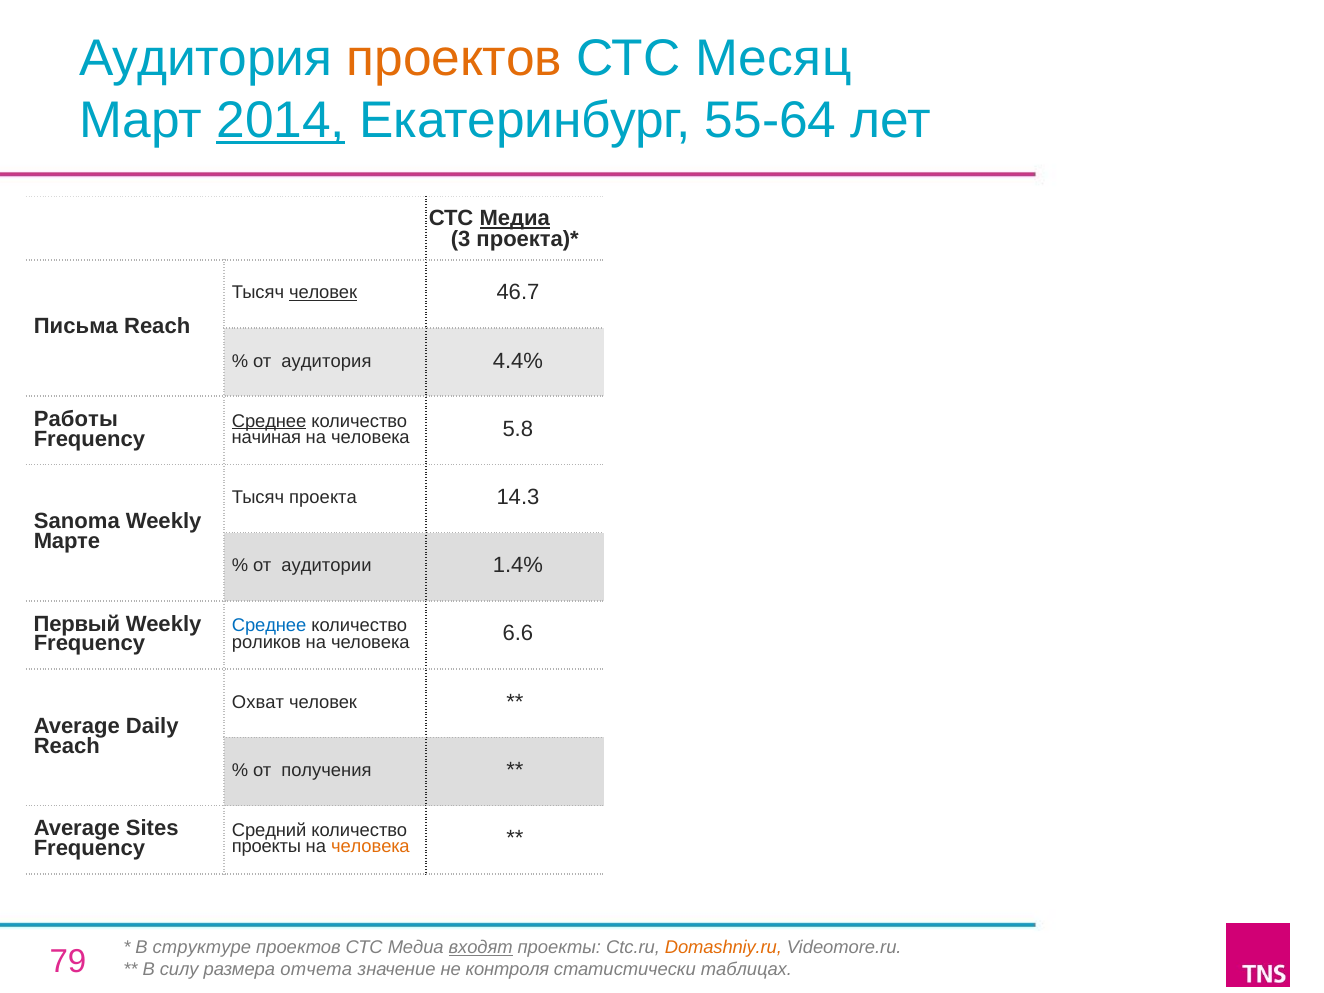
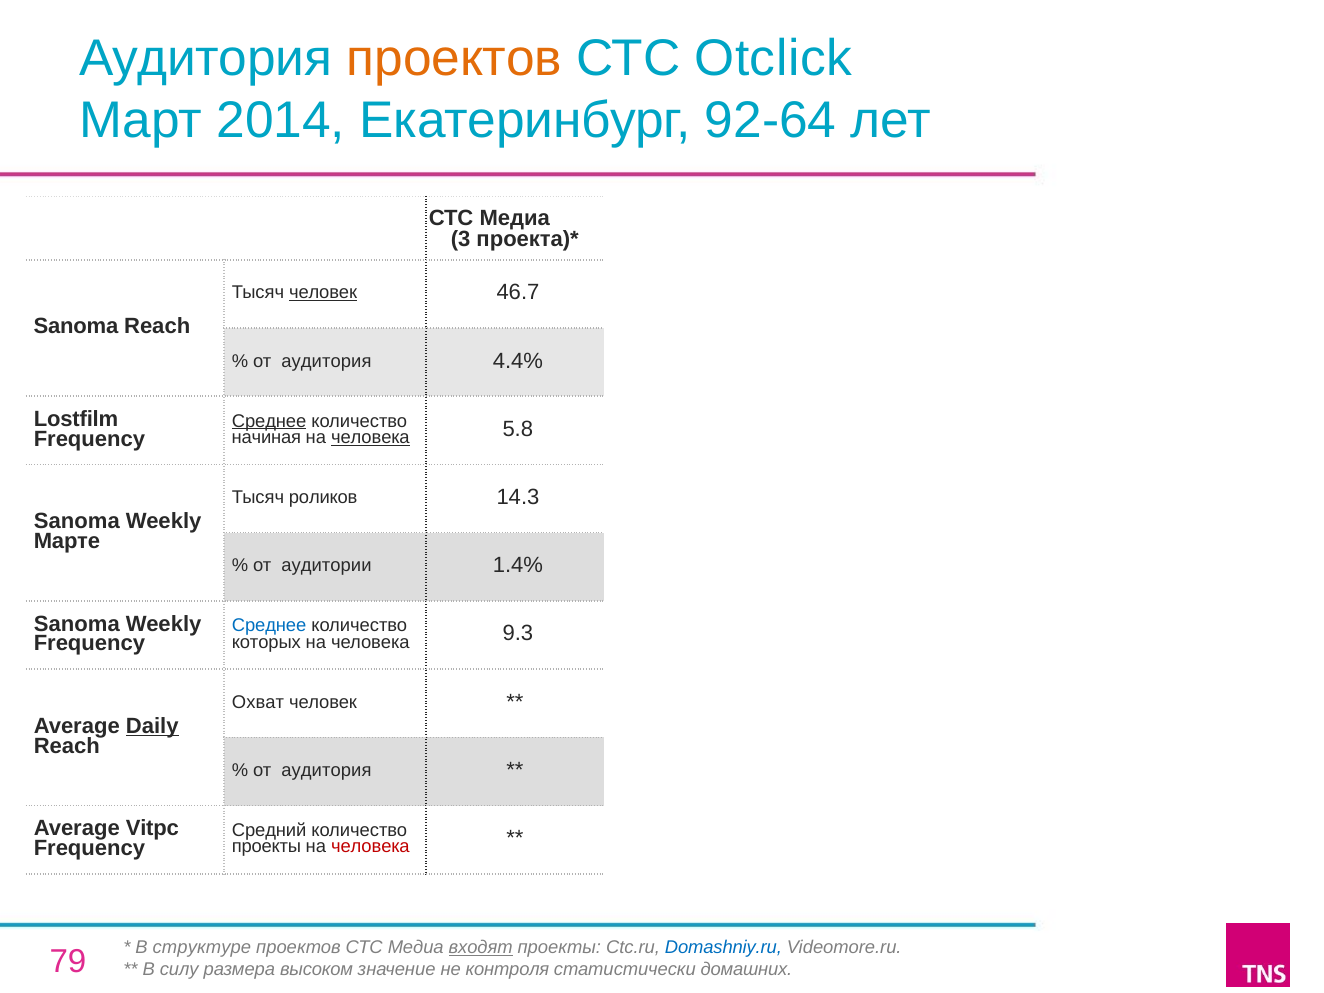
Месяц: Месяц -> Otclick (773, 59)
2014 underline: present -> none (281, 121)
55-64: 55-64 -> 92-64 (771, 121)
Медиа underline: present -> none (515, 219)
Письма: Письма -> Sanoma (76, 327)
Работы: Работы -> Lostfilm (76, 419)
человека underline: none -> present (370, 437)
проекта: проекта -> роликов (323, 497)
Первый: Первый -> Sanoma (77, 624)
роликов: роликов -> которых (266, 642)
6.6: 6.6 -> 9.3 (518, 634)
Daily underline: none -> present (152, 726)
получения: получения -> аудитория (326, 770)
Sites: Sites -> Vitpc (152, 828)
человека colour: orange -> red (370, 847)
Domashniy.ru colour: orange -> blue (723, 948)
отчета: отчета -> высоком (317, 970)
таблицах: таблицах -> домашних (746, 970)
